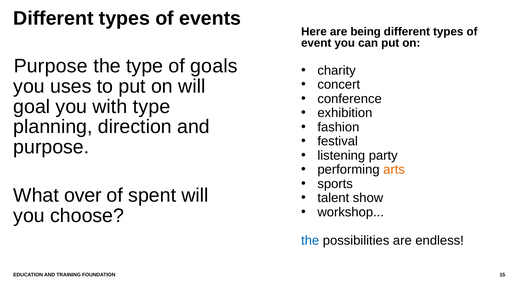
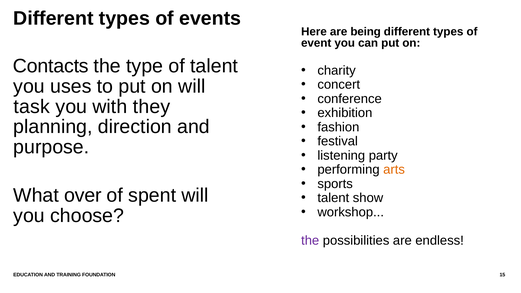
Purpose: Purpose -> Contacts (51, 66)
of goals: goals -> talent (214, 66)
goal: goal -> task (32, 107)
with type: type -> they (152, 107)
the colour: blue -> purple (310, 241)
